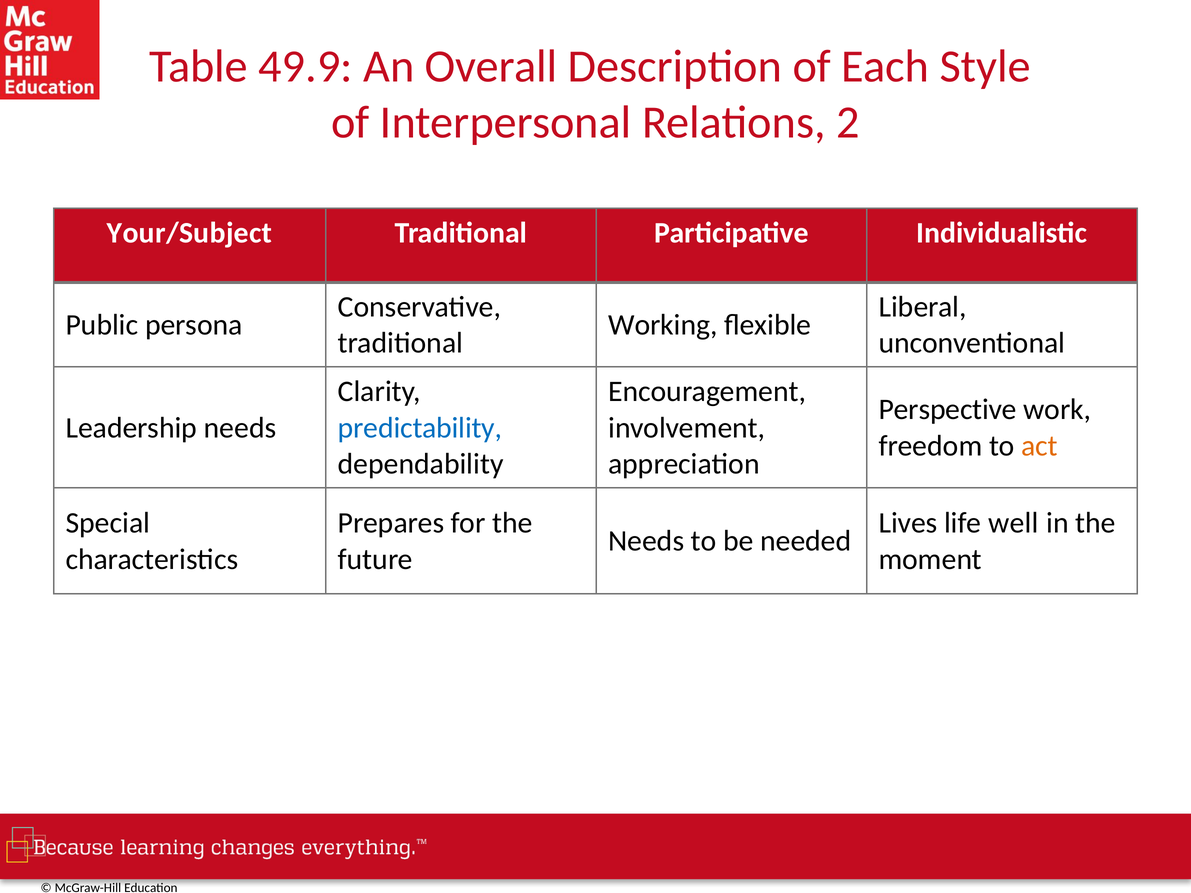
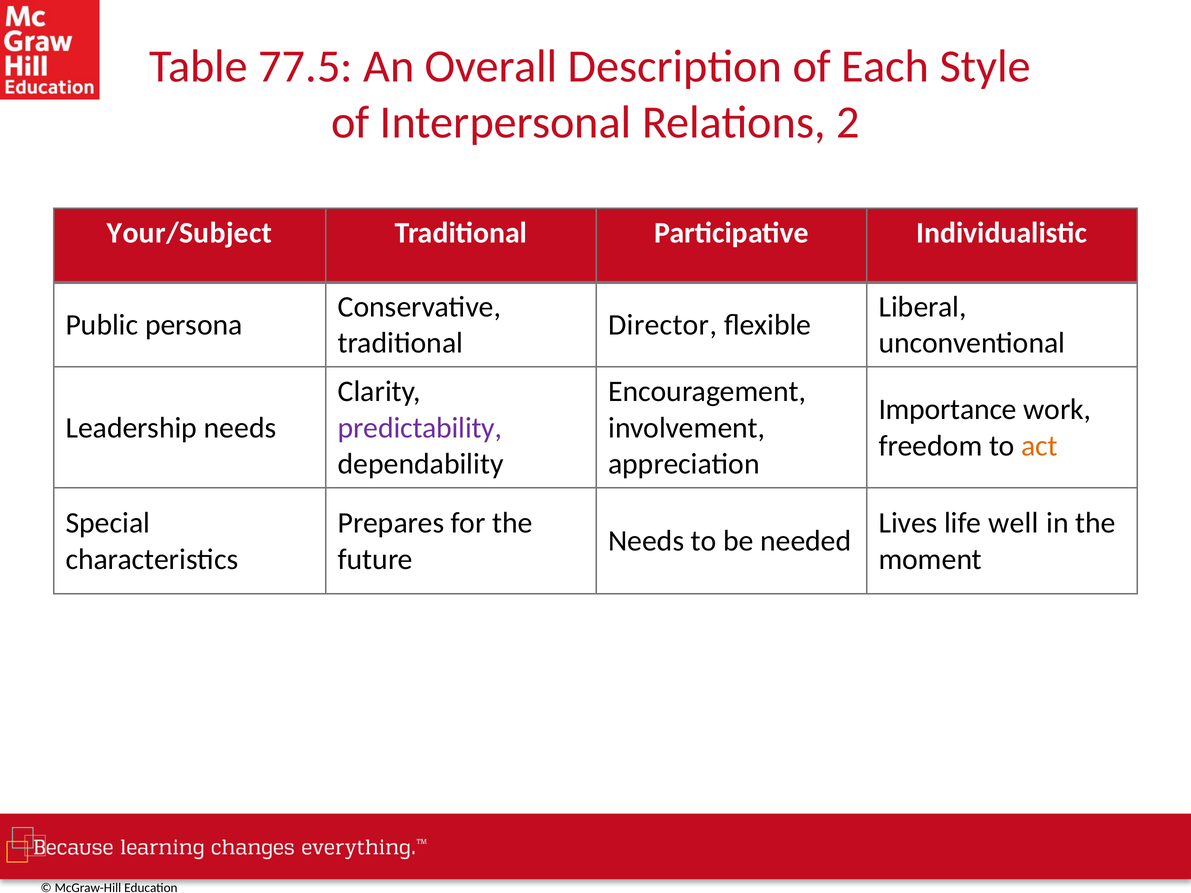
49.9: 49.9 -> 77.5 (306, 67)
Working: Working -> Director (663, 325)
Perspective: Perspective -> Importance (948, 410)
predictability colour: blue -> purple (420, 428)
